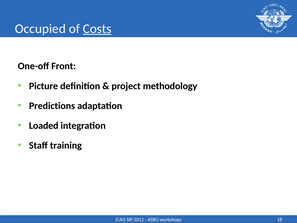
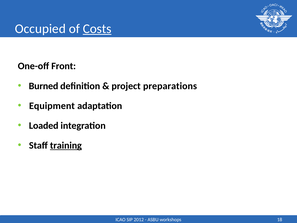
Picture: Picture -> Burned (44, 86)
methodology: methodology -> preparations (170, 86)
Predictions: Predictions -> Equipment (52, 106)
training underline: none -> present (66, 145)
